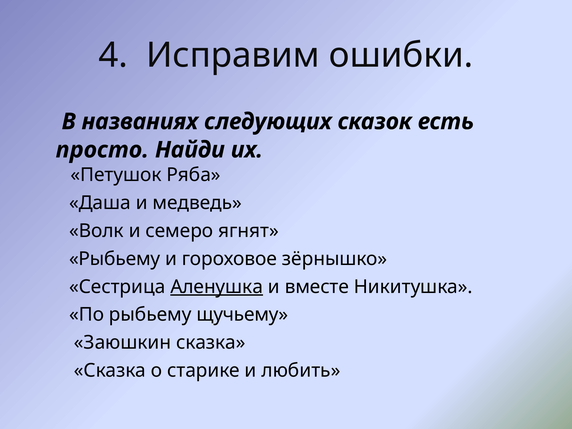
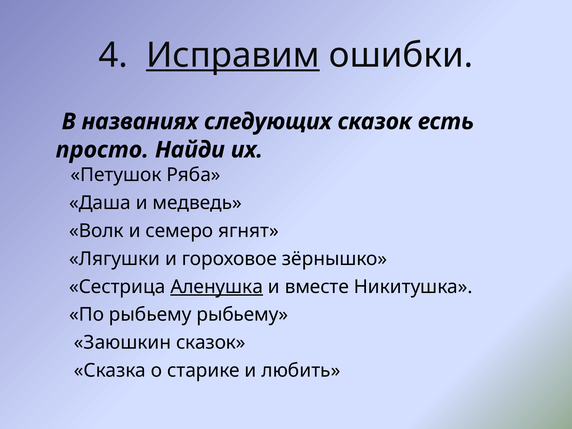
Исправим underline: none -> present (233, 55)
Рыбьему: Рыбьему -> Лягушки (115, 259)
рыбьему щучьему: щучьему -> рыбьему (242, 315)
Заюшкин сказка: сказка -> сказок (211, 343)
